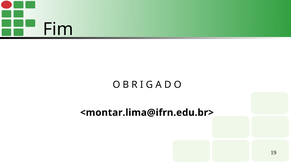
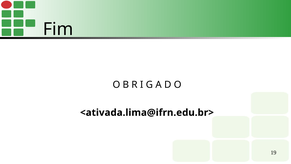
<montar.lima@ifrn.edu.br>: <montar.lima@ifrn.edu.br> -> <ativada.lima@ifrn.edu.br> (147, 112)
